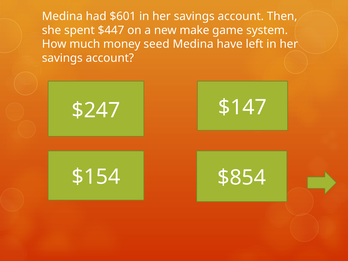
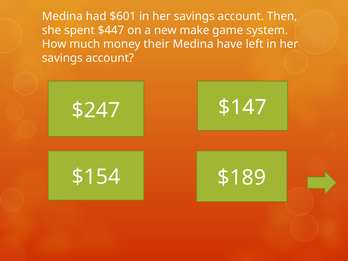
seed: seed -> their (156, 44)
$854: $854 -> $189 (242, 178)
